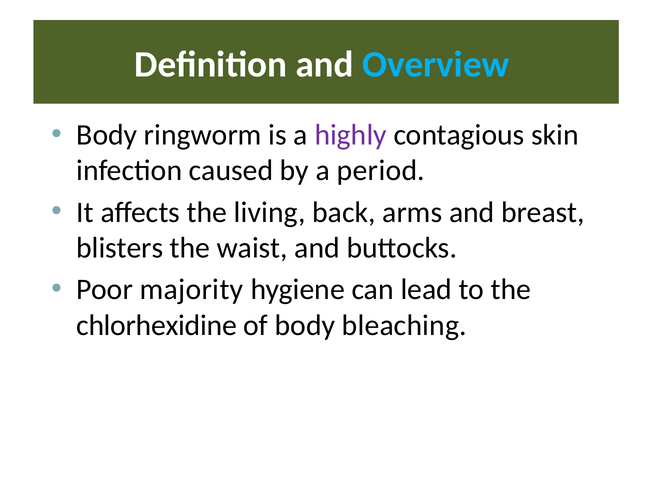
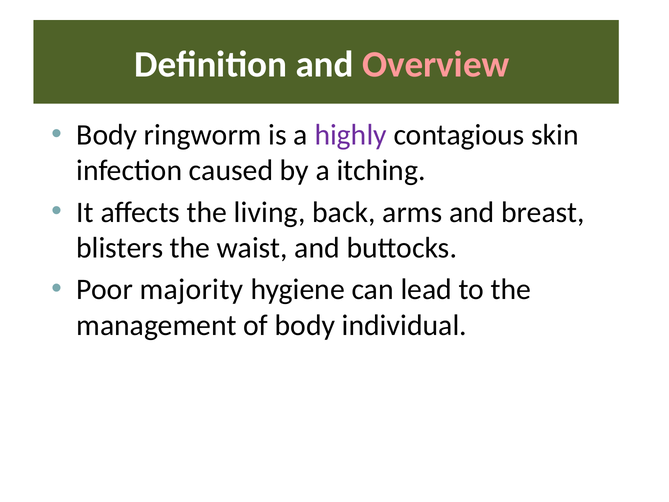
Overview colour: light blue -> pink (436, 64)
period: period -> itching (381, 170)
chlorhexidine: chlorhexidine -> management (156, 325)
bleaching: bleaching -> individual (404, 325)
